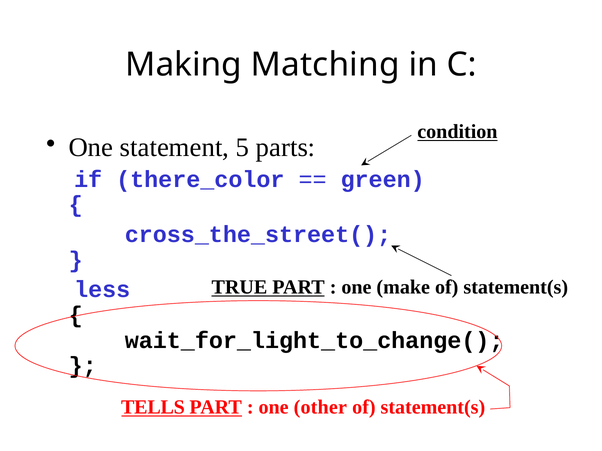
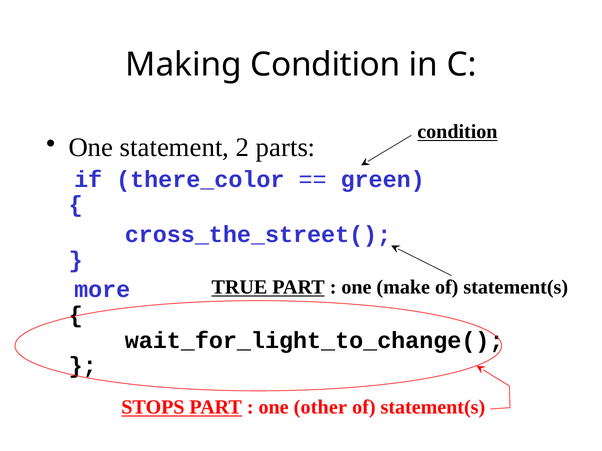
Making Matching: Matching -> Condition (325, 65)
5: 5 -> 2 (243, 148)
less: less -> more (102, 290)
TELLS: TELLS -> STOPS (153, 408)
